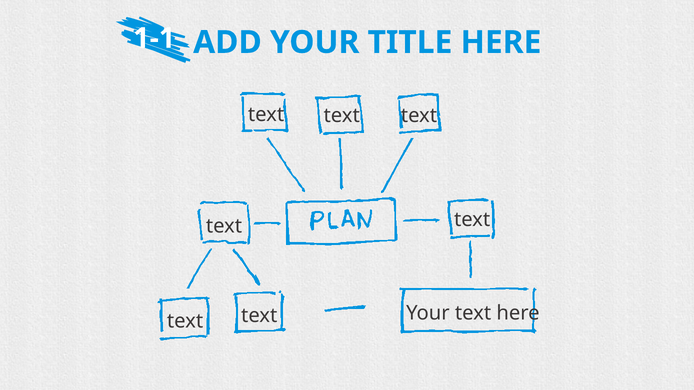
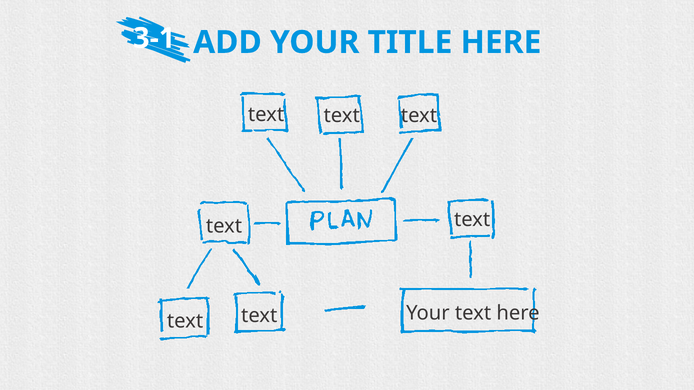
1-1: 1-1 -> 3-1 (154, 38)
